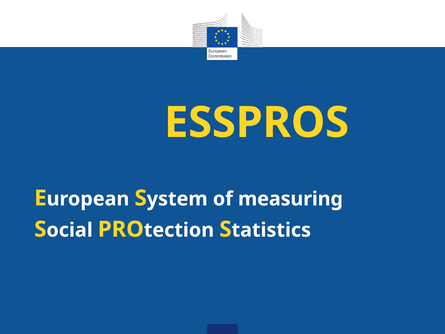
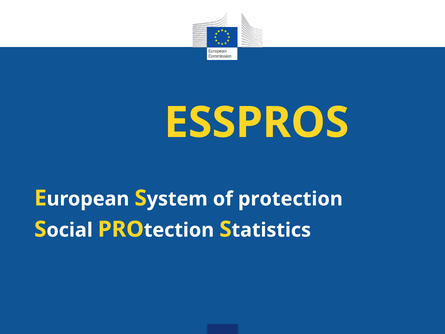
of measuring: measuring -> protection (290, 199)
